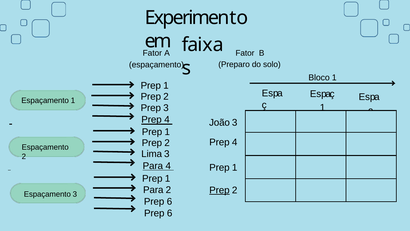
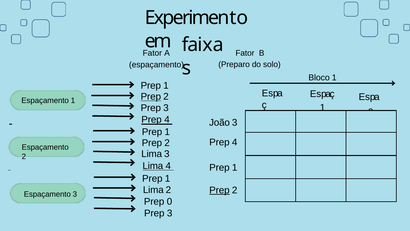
Prep underline: none -> present (151, 96)
Para: Para -> Lima (153, 166)
Para: Para -> Lima (153, 190)
6: 6 -> 0 (170, 201)
6: 6 -> 3 (170, 213)
